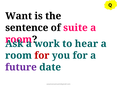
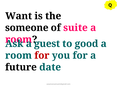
sentence: sentence -> someone (27, 28)
work: work -> guest (47, 44)
hear: hear -> good (87, 44)
future colour: purple -> black (21, 67)
